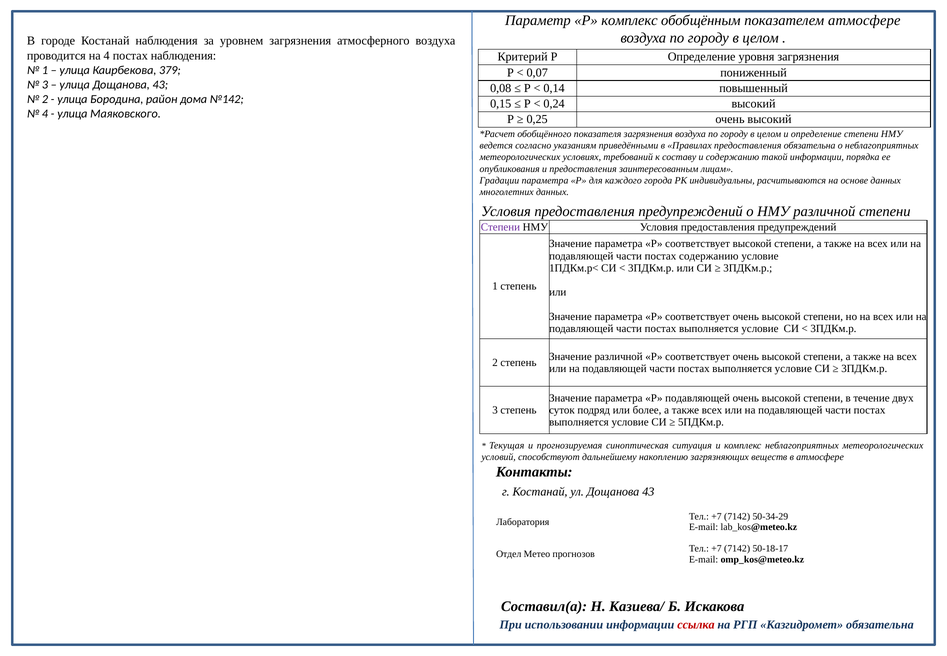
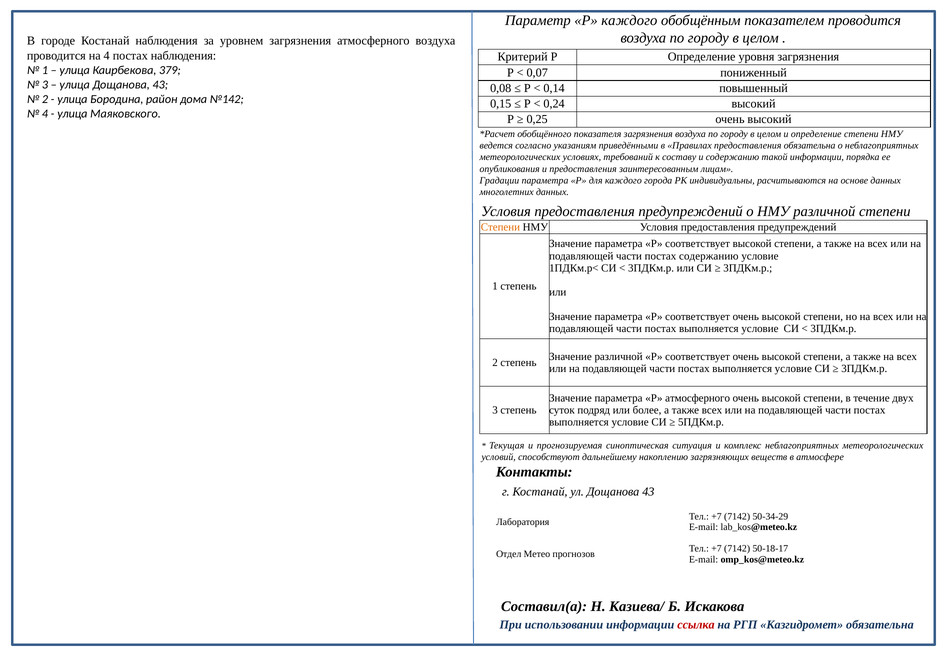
Р комплекс: комплекс -> каждого (629, 20)
показателем атмосфере: атмосфере -> проводится (864, 20)
Степени colour: purple -> orange (500, 227)
Р подавляющей: подавляющей -> атмосферного (698, 398)
